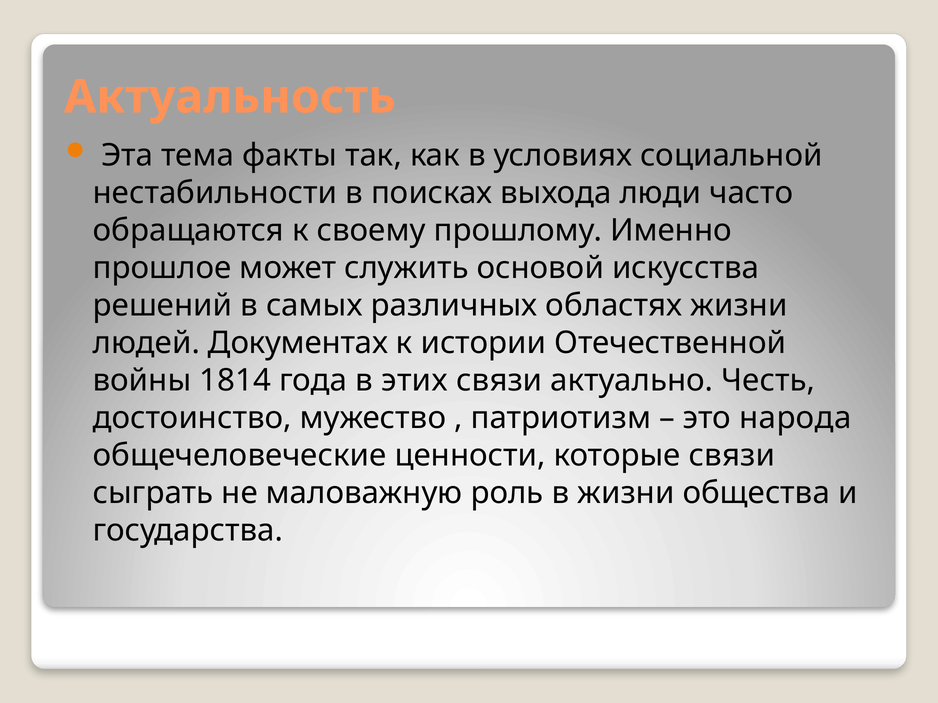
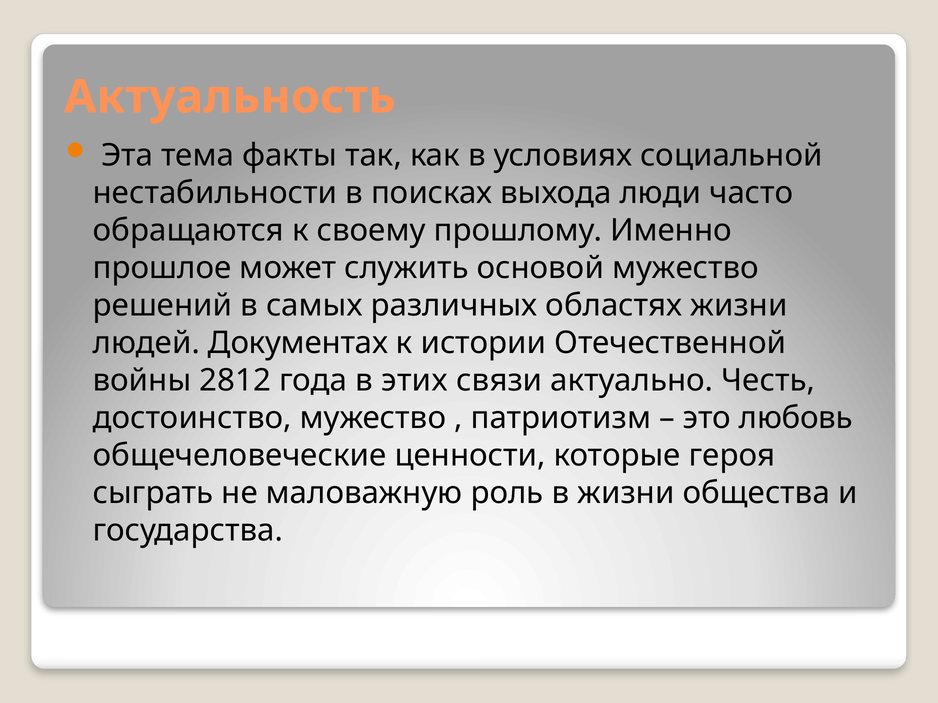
основой искусства: искусства -> мужество (685, 268)
1814: 1814 -> 2812 (235, 381)
народа: народа -> любовь (796, 418)
которые связи: связи -> героя (732, 456)
